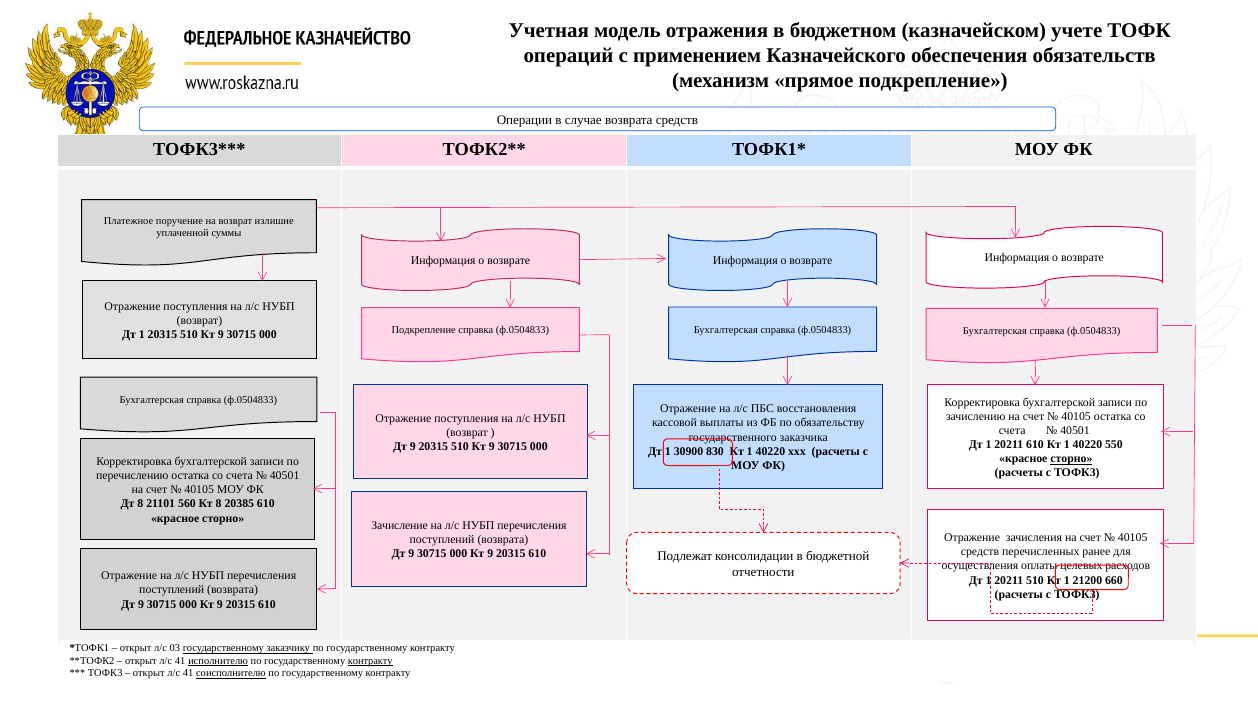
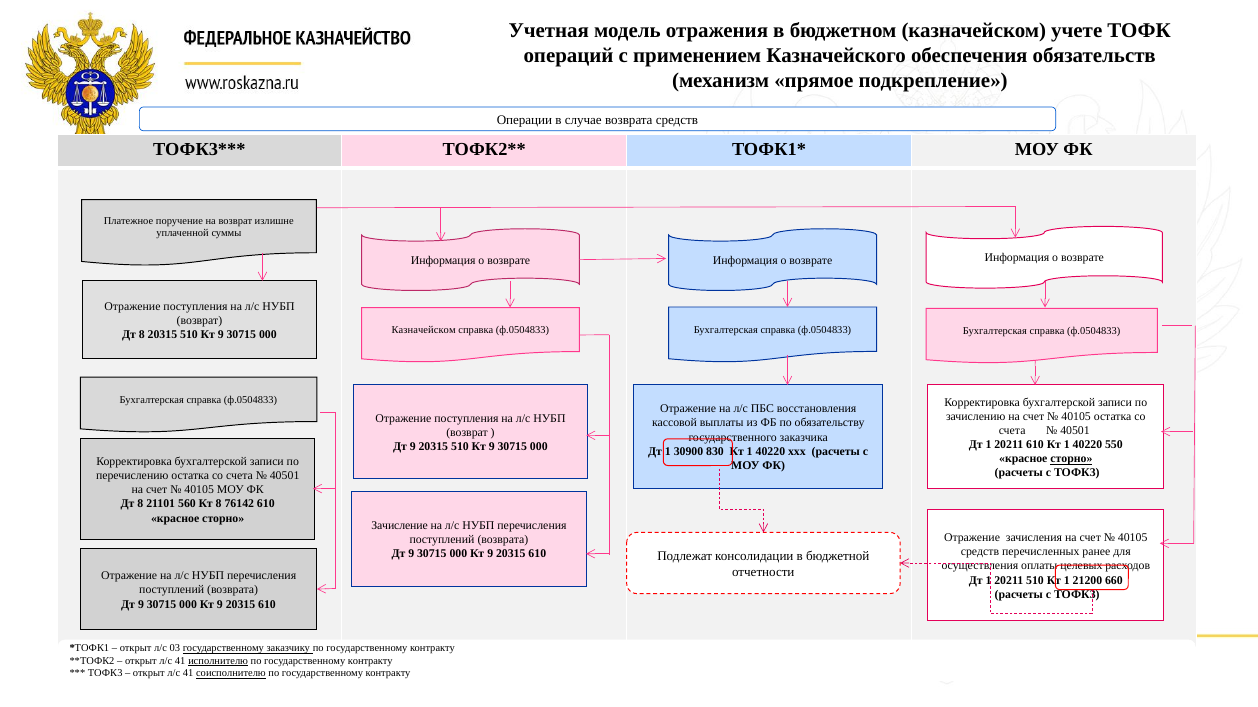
Подкрепление: Подкрепление -> Казначейском (424, 331)
1: 1 -> 8 (142, 335)
20385: 20385 -> 76142 (239, 504)
контракту underline: present -> none (370, 662)
